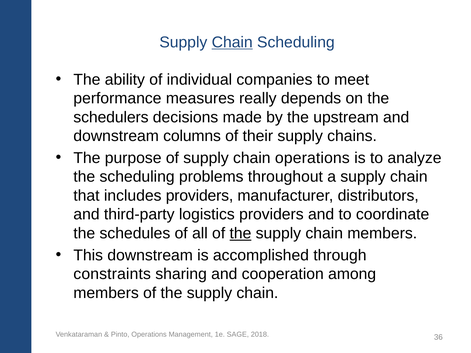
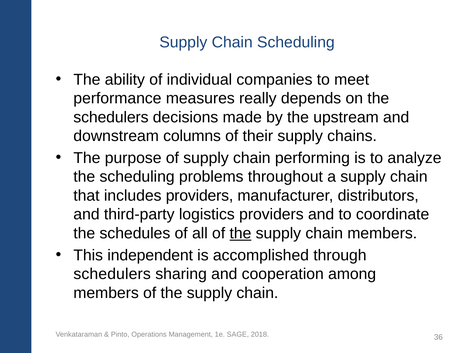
Chain underline: present -> none (232, 42)
chain operations: operations -> performing (312, 158)
This downstream: downstream -> independent (150, 255)
constraints: constraints -> schedulers (112, 274)
